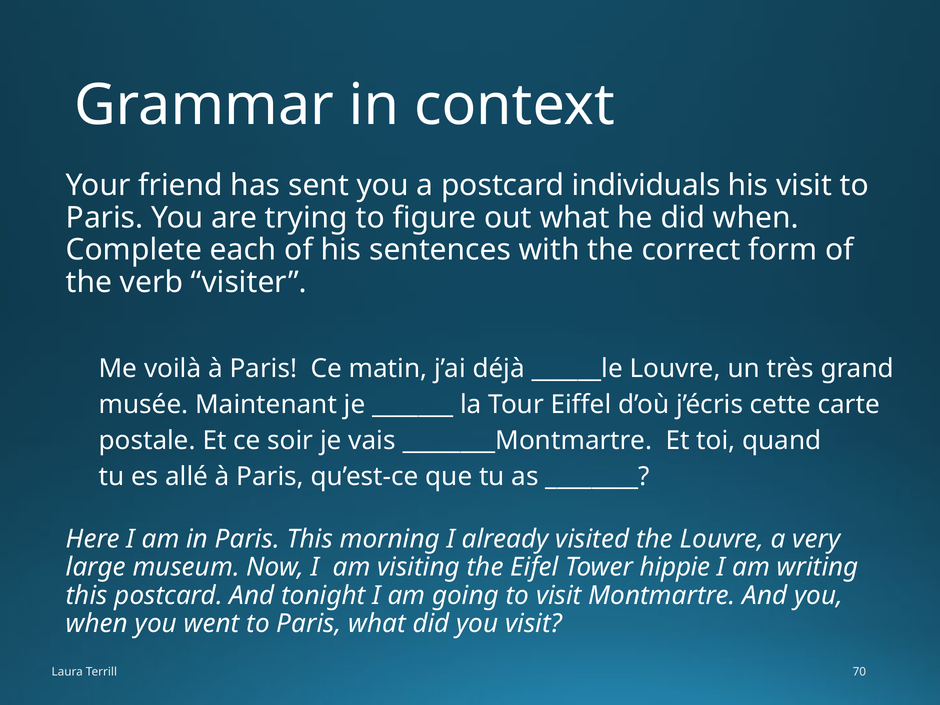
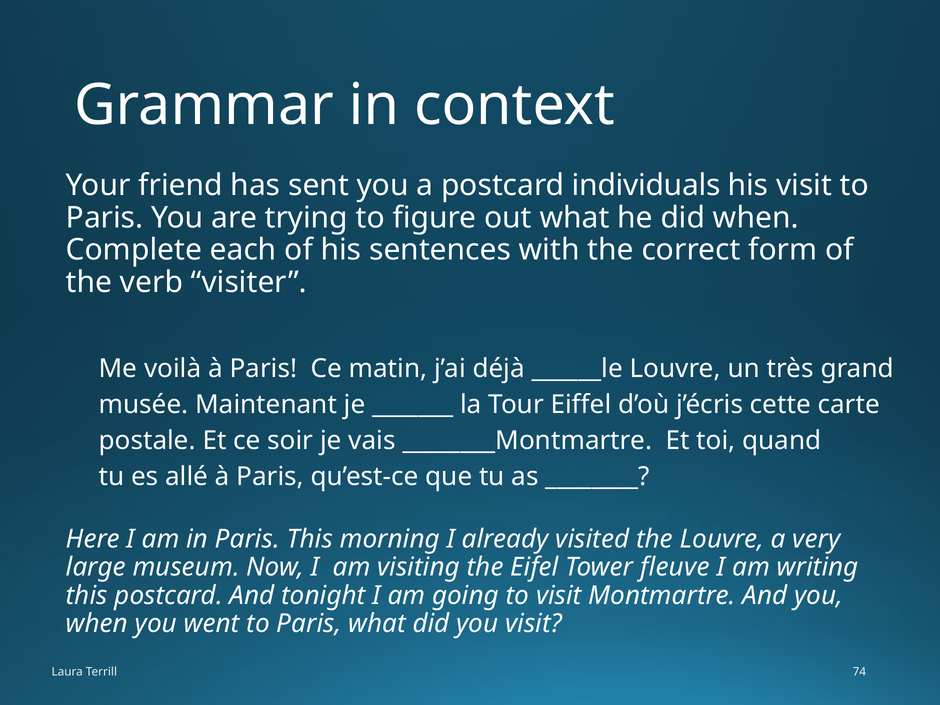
hippie: hippie -> fleuve (675, 567)
70: 70 -> 74 (859, 672)
